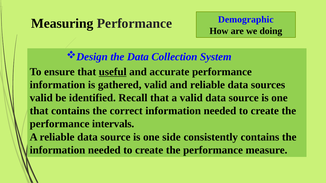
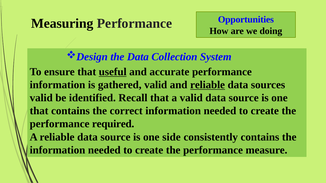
Demographic: Demographic -> Opportunities (246, 20)
reliable underline: none -> present (208, 85)
intervals: intervals -> required (113, 124)
